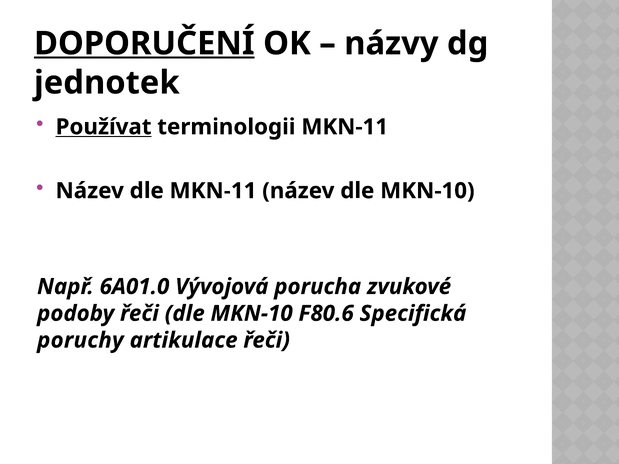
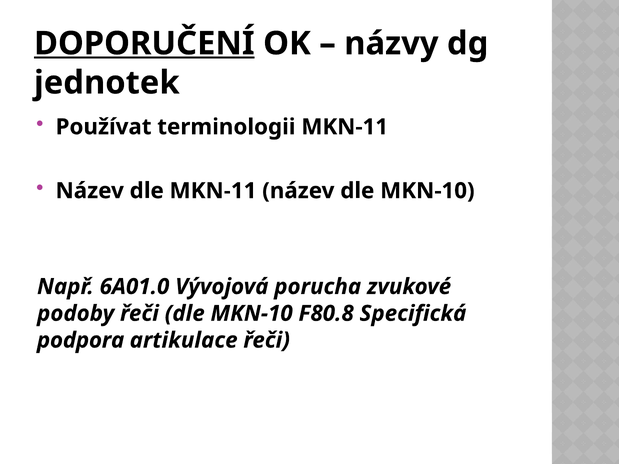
Používat underline: present -> none (104, 127)
F80.6: F80.6 -> F80.8 (326, 314)
poruchy: poruchy -> podpora (81, 340)
